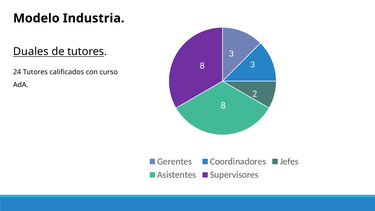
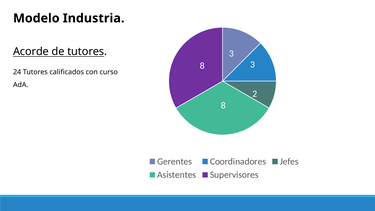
Duales: Duales -> Acorde (31, 51)
